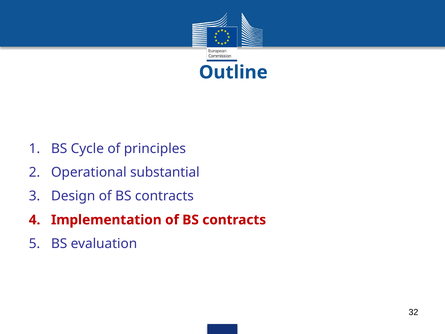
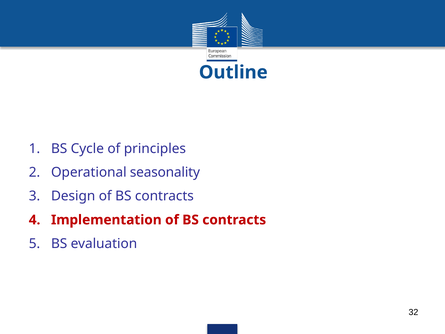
substantial: substantial -> seasonality (165, 172)
